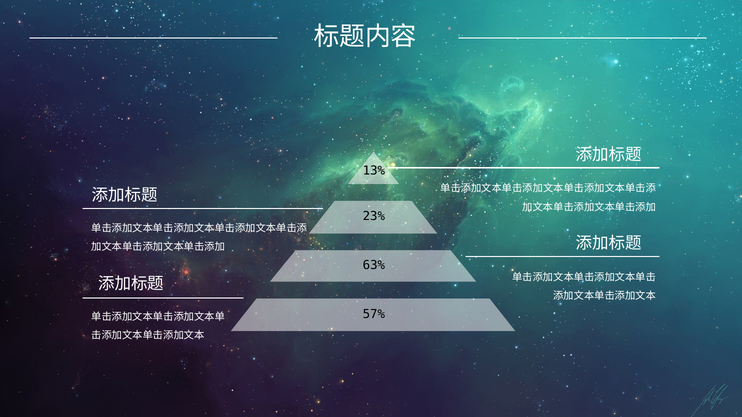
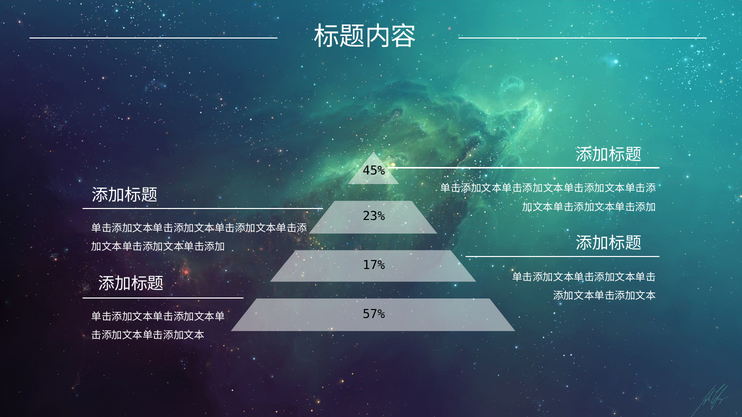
13%: 13% -> 45% (374, 171)
63%: 63% -> 17% (374, 265)
